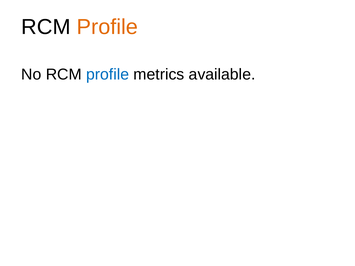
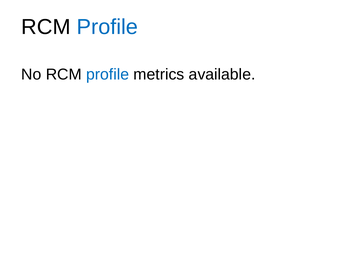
Profile colour: orange -> blue (107, 27)
